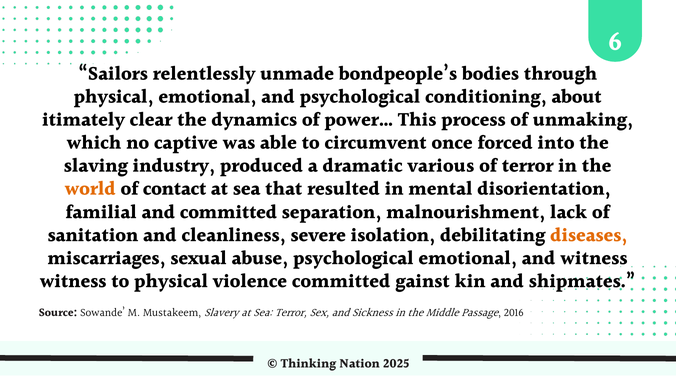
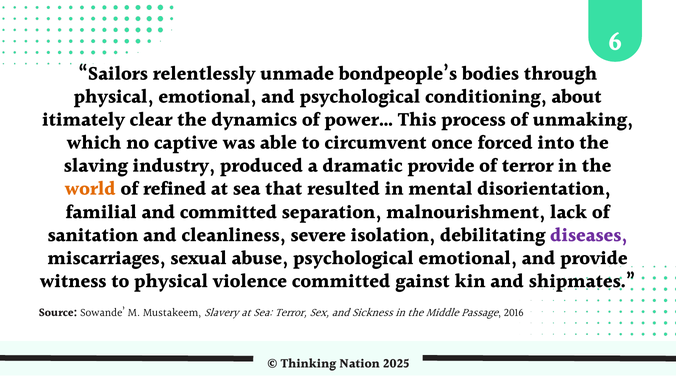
dramatic various: various -> provide (441, 167)
contact: contact -> refined (175, 190)
diseases colour: orange -> purple (589, 236)
and witness: witness -> provide (594, 259)
